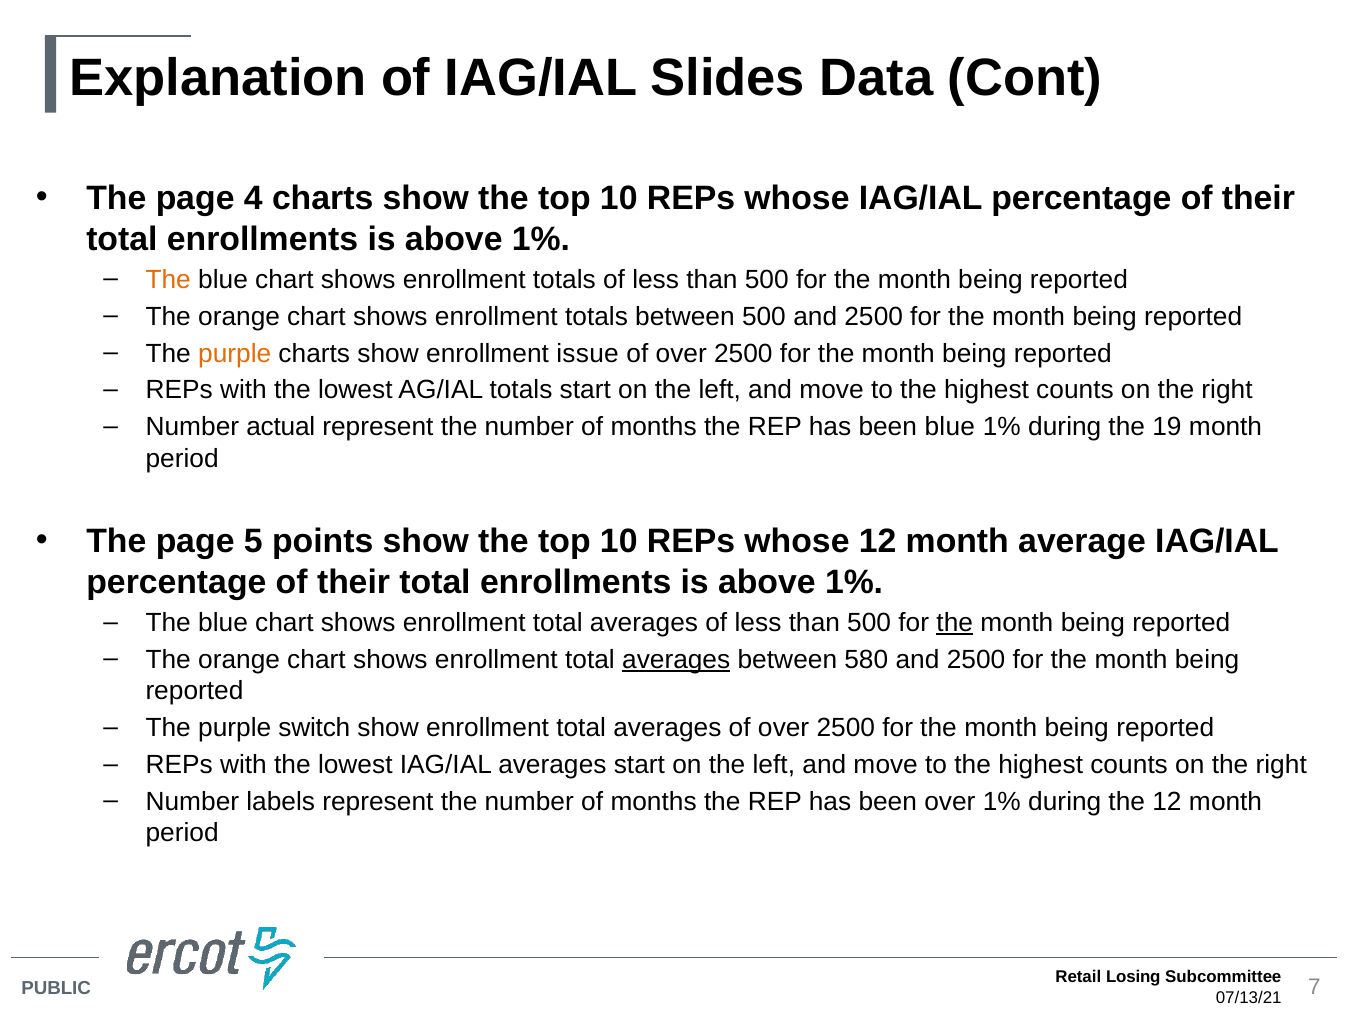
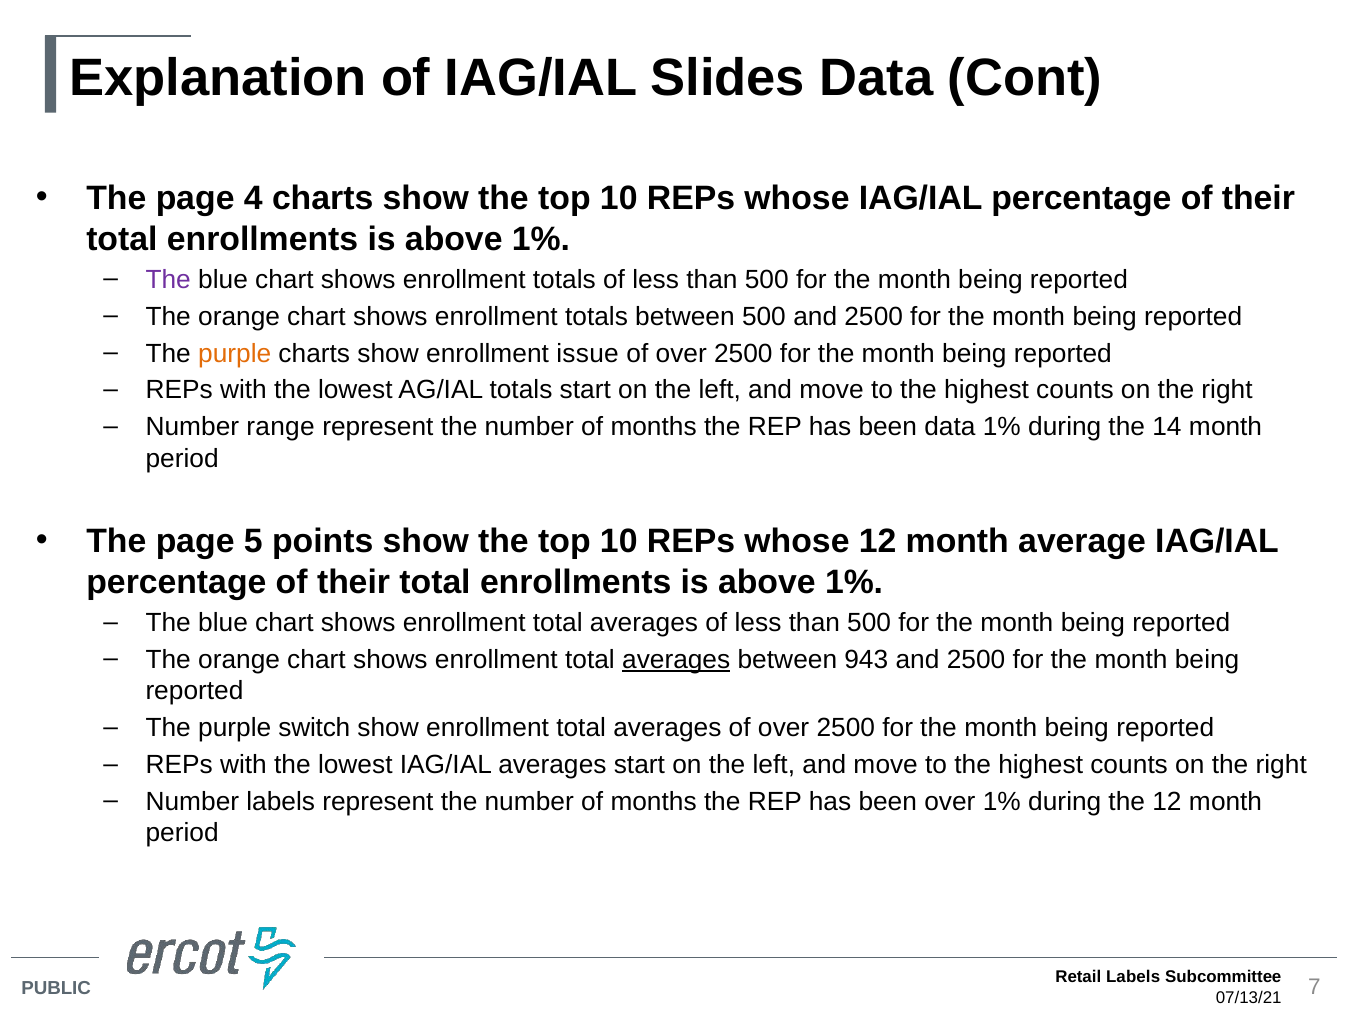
The colour: orange -> purple (168, 279)
actual: actual -> range (281, 427)
been blue: blue -> data (950, 427)
19: 19 -> 14 (1167, 427)
the underline: present -> none (955, 622)
580: 580 -> 943 (866, 659)
Retail Losing: Losing -> Labels (1133, 977)
